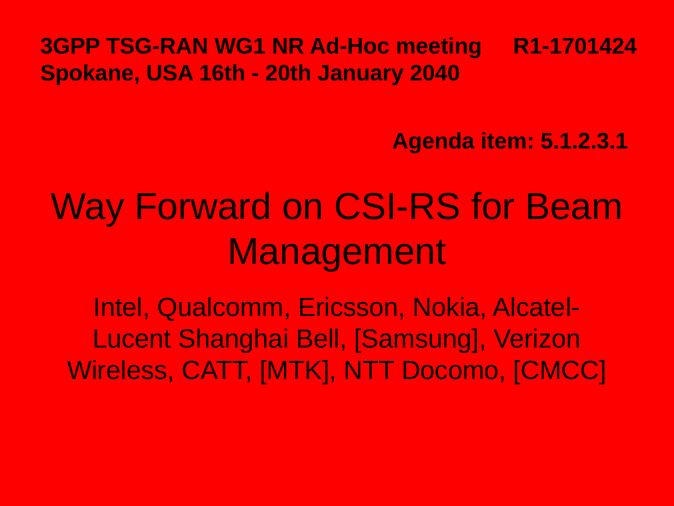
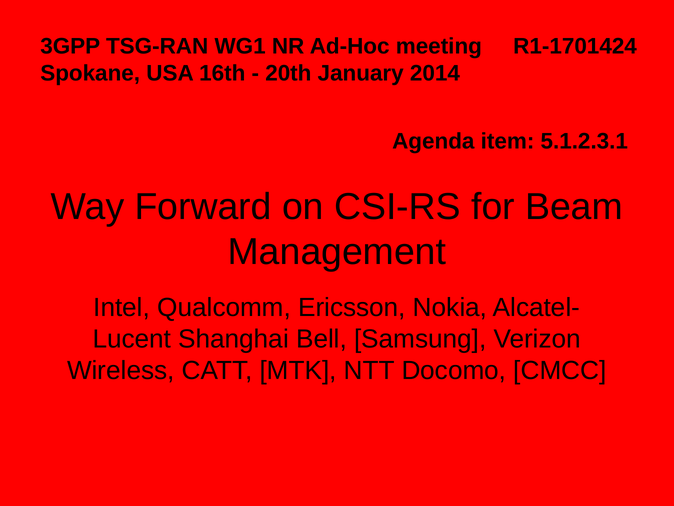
2040: 2040 -> 2014 (435, 73)
